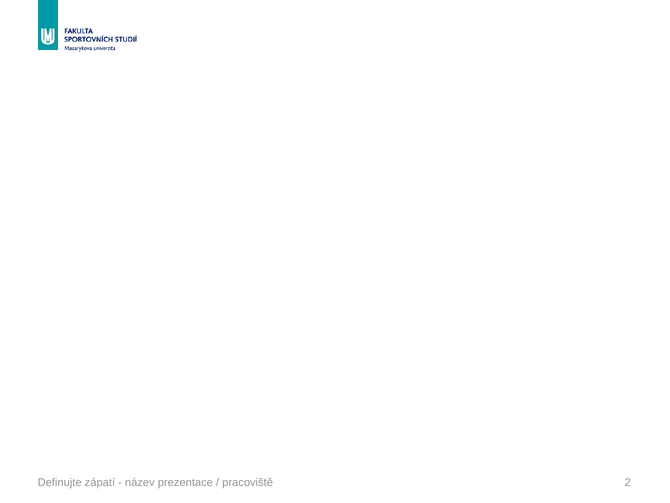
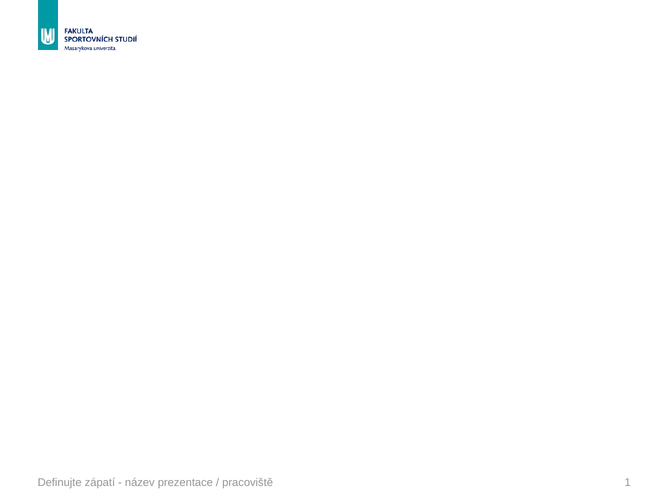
2: 2 -> 1 (628, 482)
